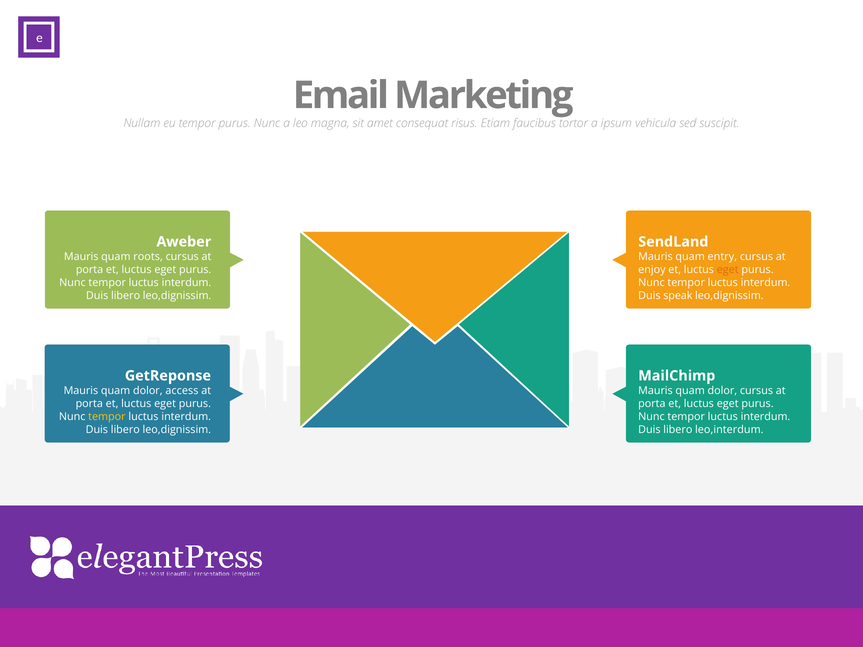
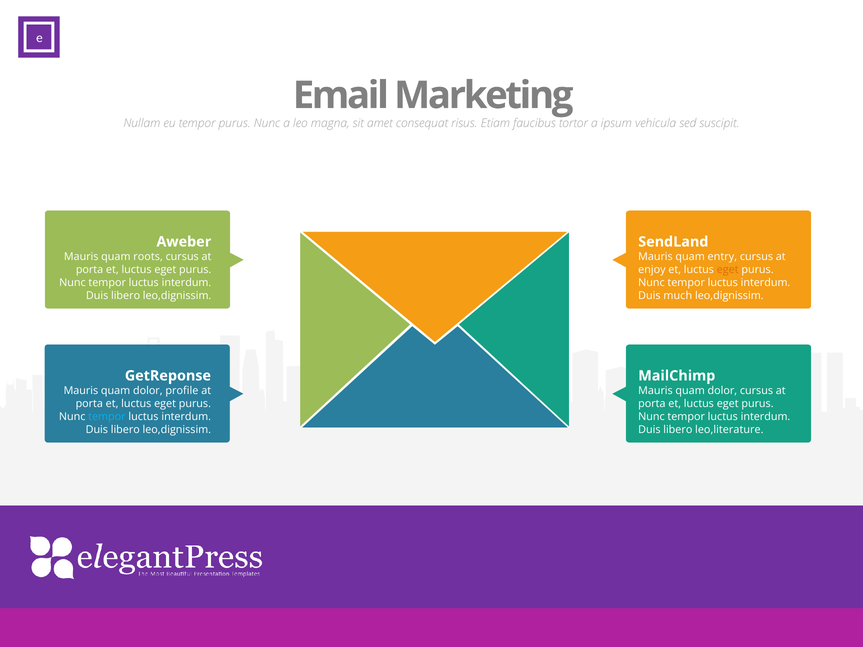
speak: speak -> much (678, 296)
access: access -> profile (182, 391)
tempor colour: yellow -> light blue (107, 417)
leo,interdum: leo,interdum -> leo,literature (729, 430)
